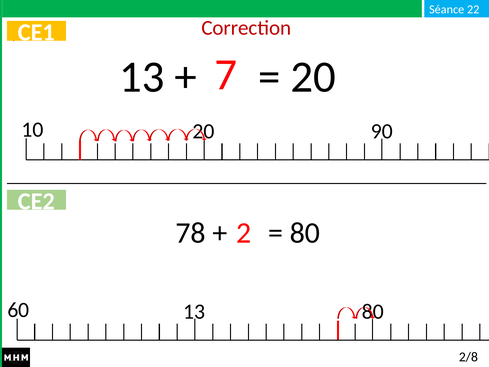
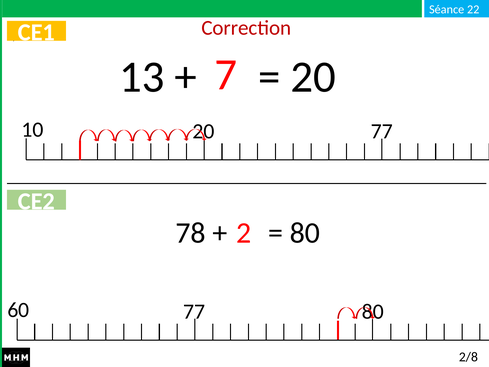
90: 90 -> 77 (382, 131)
60 13: 13 -> 77 (194, 311)
